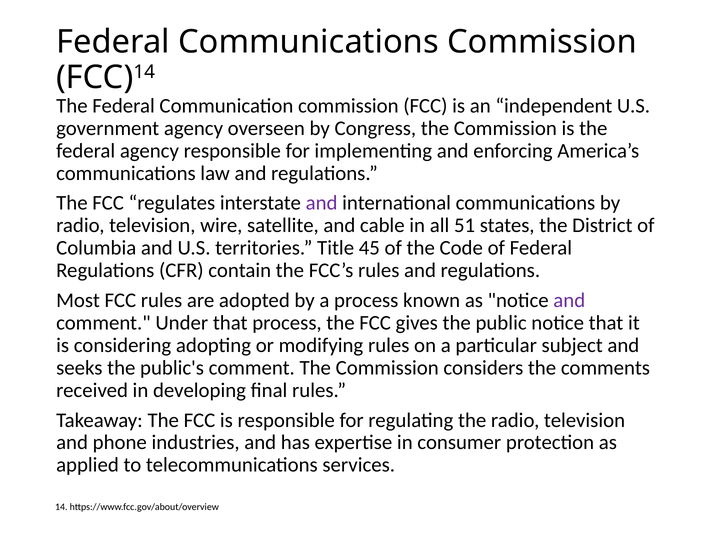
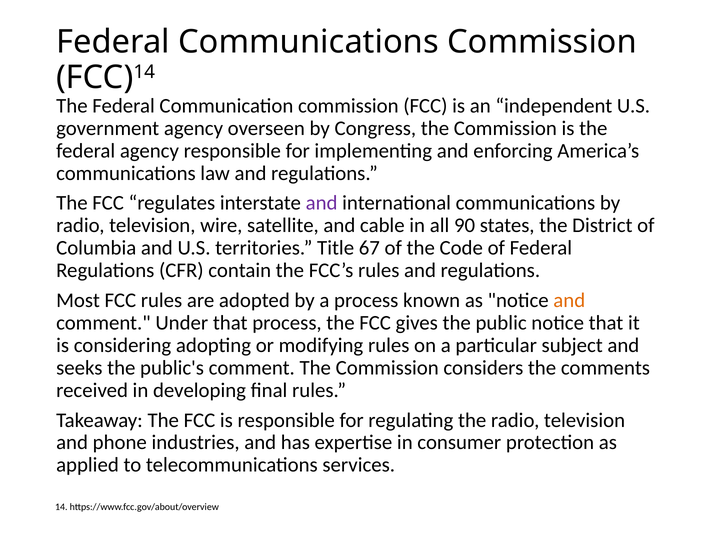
51: 51 -> 90 (465, 226)
45: 45 -> 67 (369, 248)
and colour: purple -> orange (569, 301)
